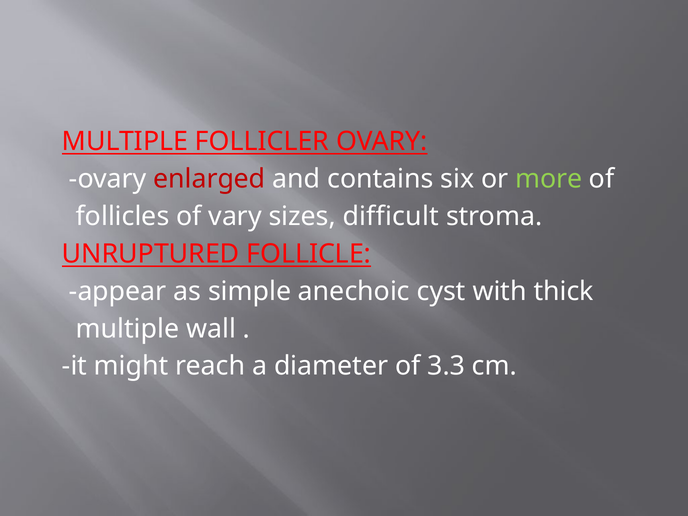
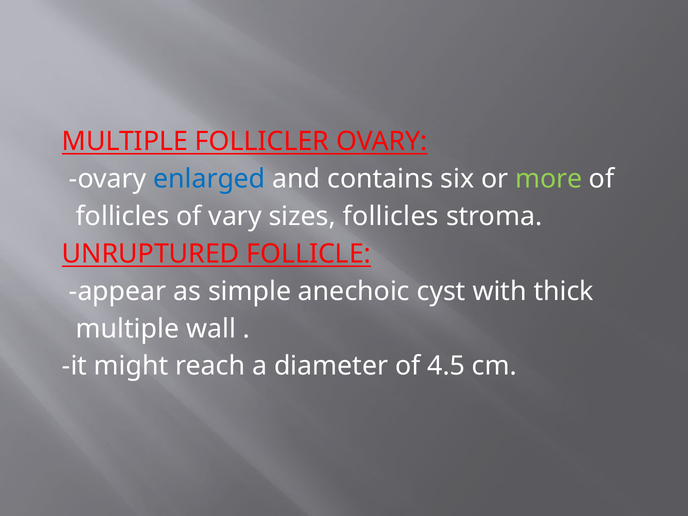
enlarged colour: red -> blue (209, 179)
sizes difficult: difficult -> follicles (391, 216)
3.3: 3.3 -> 4.5 (446, 366)
